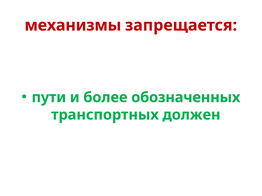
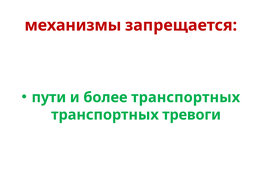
более обозначенных: обозначенных -> транспортных (186, 98)
должен: должен -> тревоги (192, 115)
